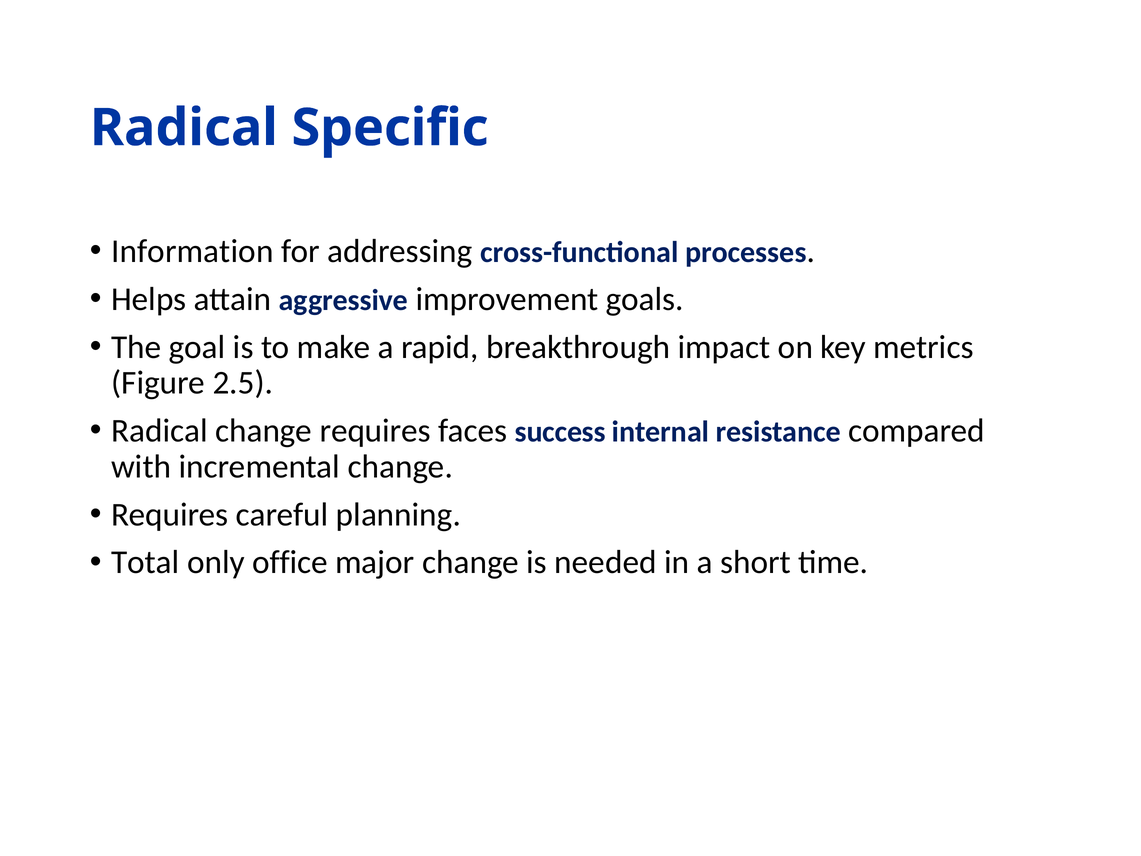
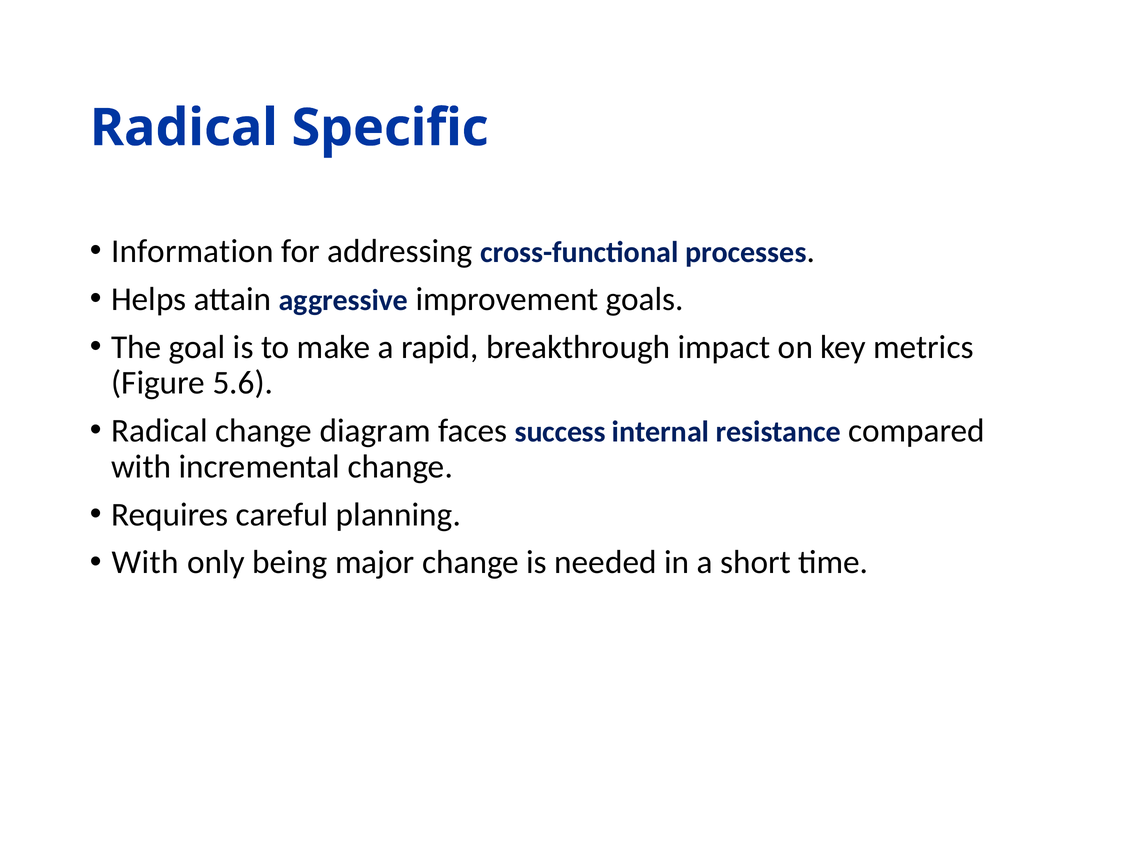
2.5: 2.5 -> 5.6 (243, 383)
change requires: requires -> diagram (375, 431)
Total: Total -> With (145, 562)
office: office -> being (290, 562)
